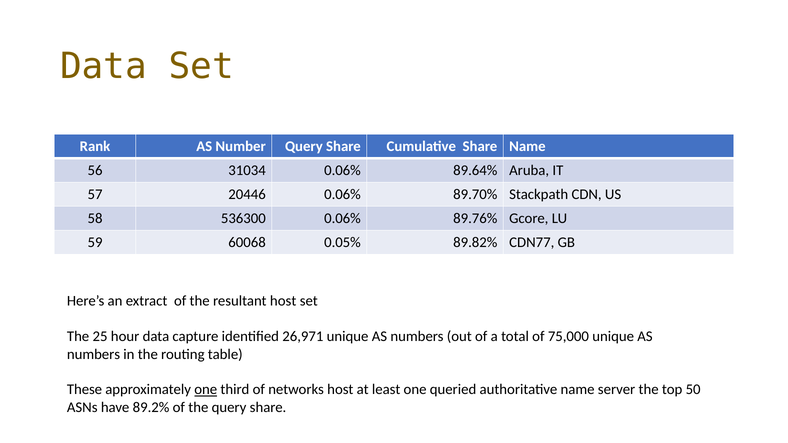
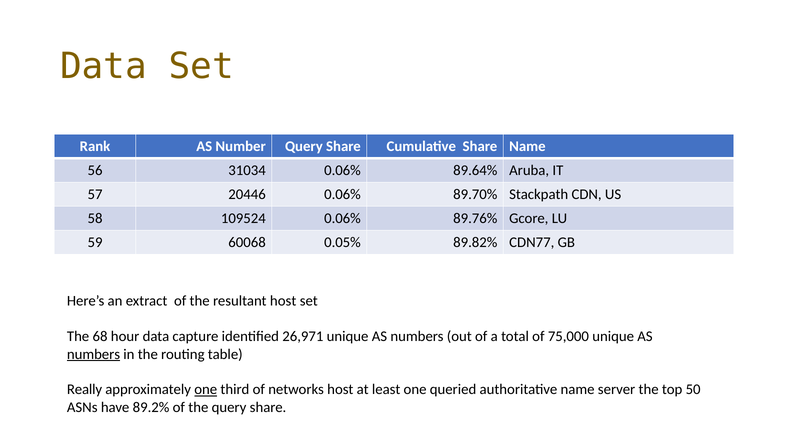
536300: 536300 -> 109524 (243, 218)
25: 25 -> 68 (100, 337)
numbers underline: none -> present (93, 354)
These: These -> Really (85, 390)
